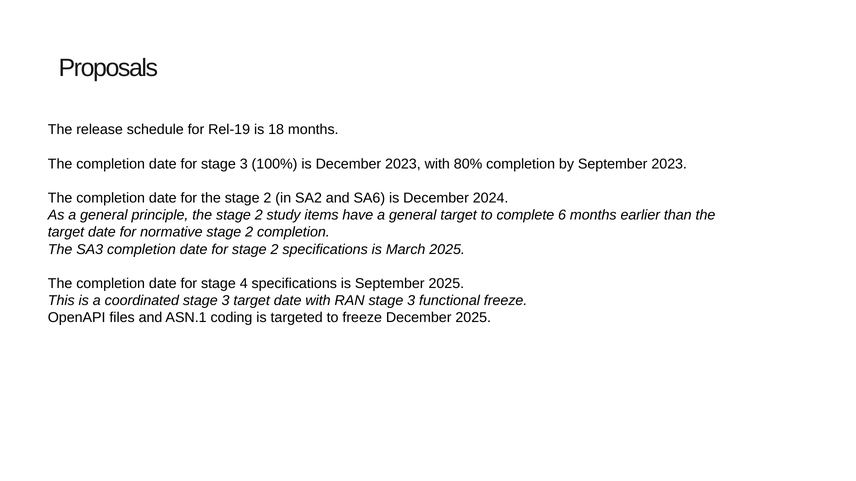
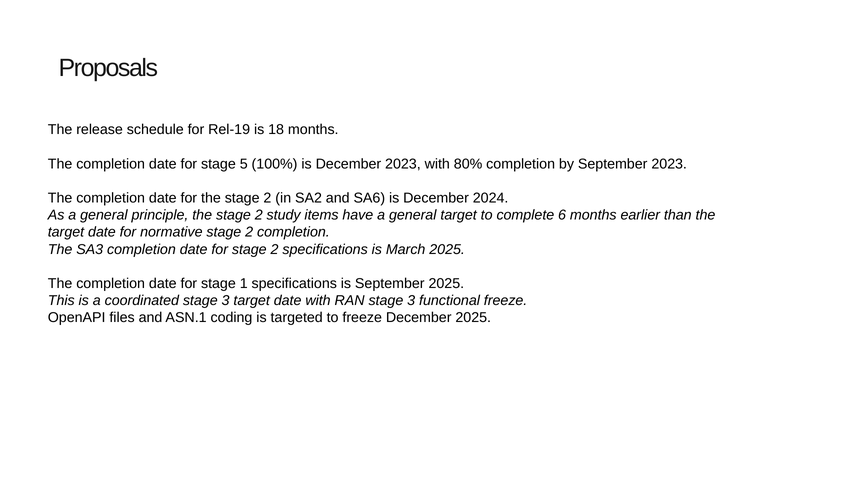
for stage 3: 3 -> 5 (244, 164)
4: 4 -> 1 (244, 284)
